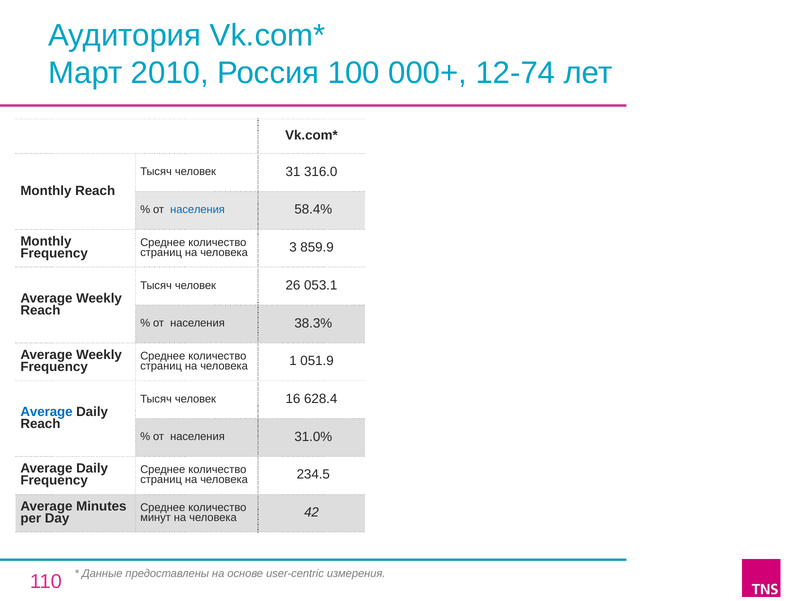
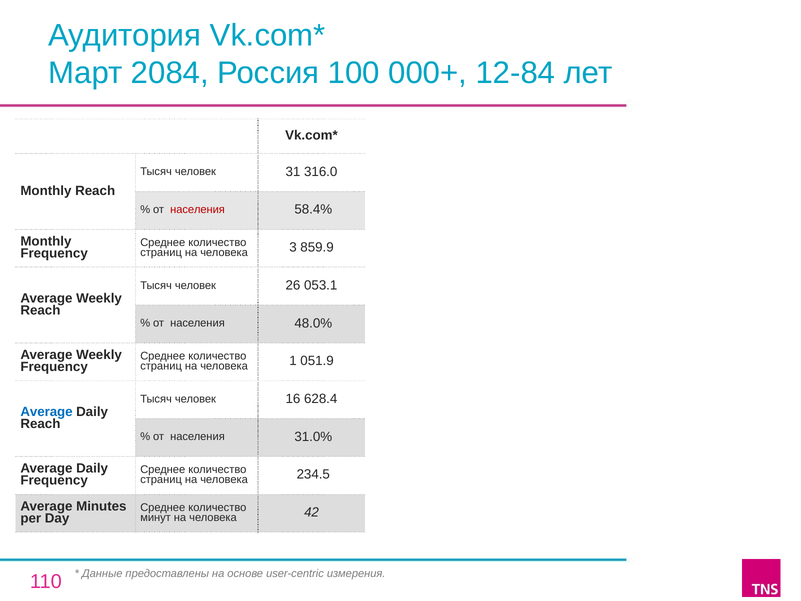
2010: 2010 -> 2084 (170, 73)
12-74: 12-74 -> 12-84 (515, 73)
населения colour: blue -> red (198, 210)
38.3%: 38.3% -> 48.0% (313, 323)
